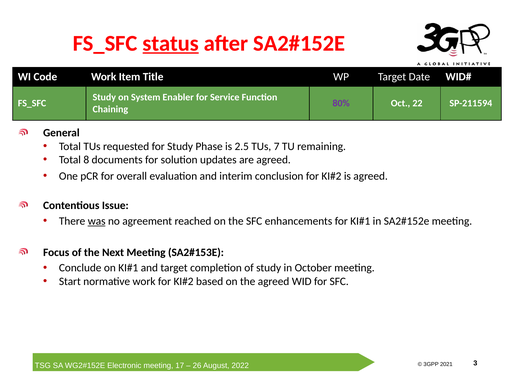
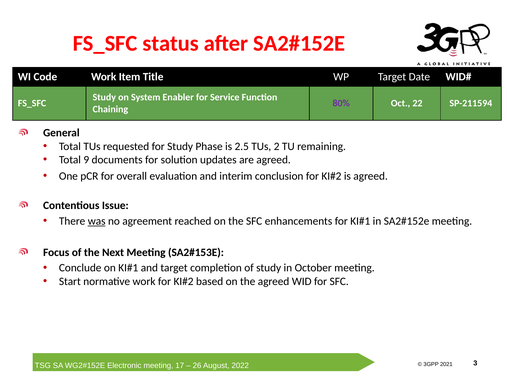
status underline: present -> none (171, 43)
7: 7 -> 2 (277, 146)
8: 8 -> 9 (86, 160)
